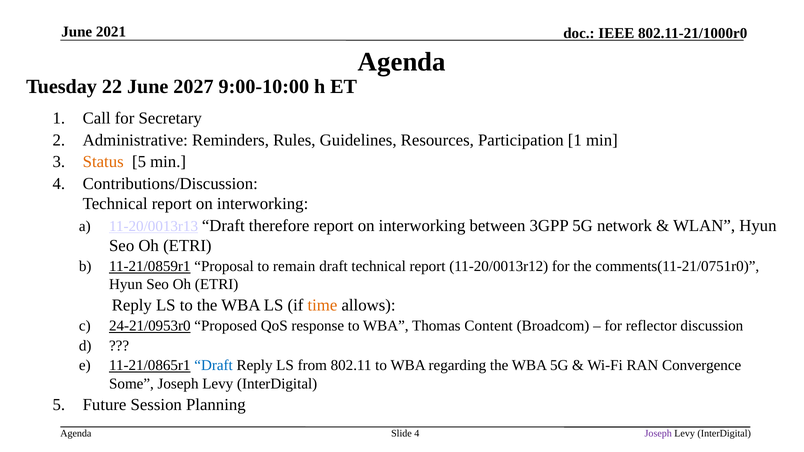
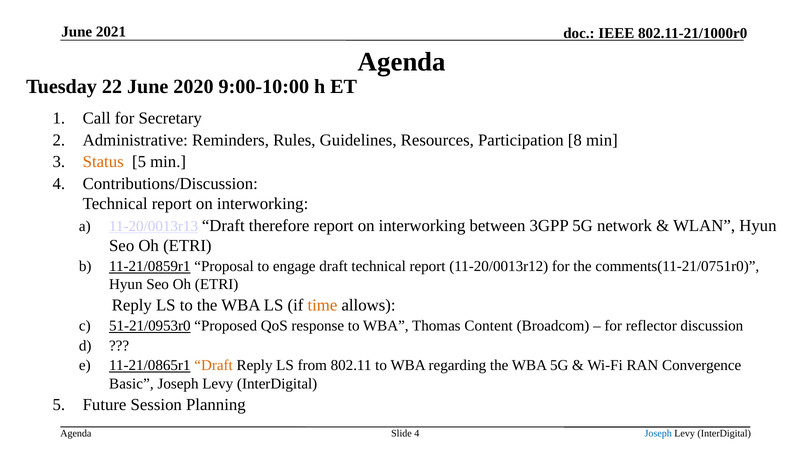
2027: 2027 -> 2020 (193, 87)
Participation 1: 1 -> 8 (575, 140)
remain: remain -> engage (294, 266)
24-21/0953r0: 24-21/0953r0 -> 51-21/0953r0 (150, 326)
Draft colour: blue -> orange (214, 366)
Some: Some -> Basic (131, 384)
Joseph colour: purple -> blue (658, 434)
